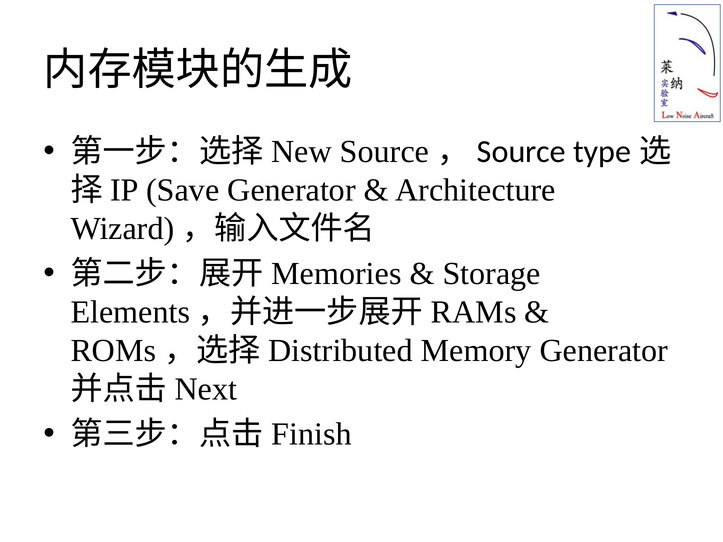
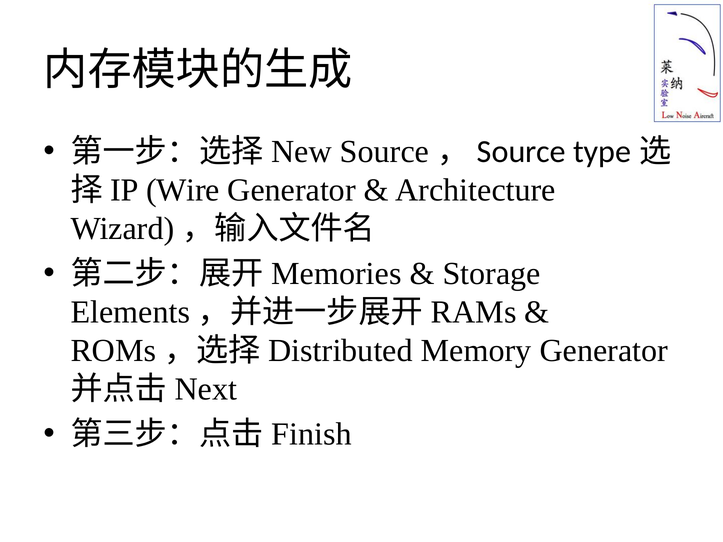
Save: Save -> Wire (183, 190)
